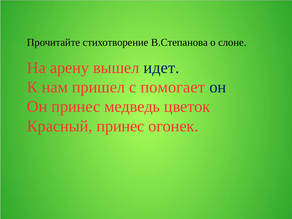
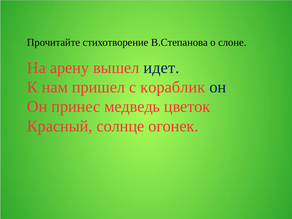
помогает: помогает -> кораблик (173, 87)
Красный принес: принес -> солнце (120, 126)
